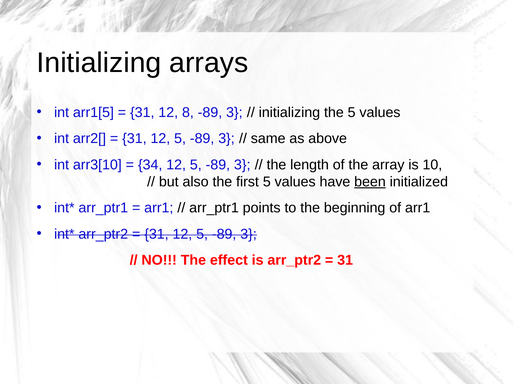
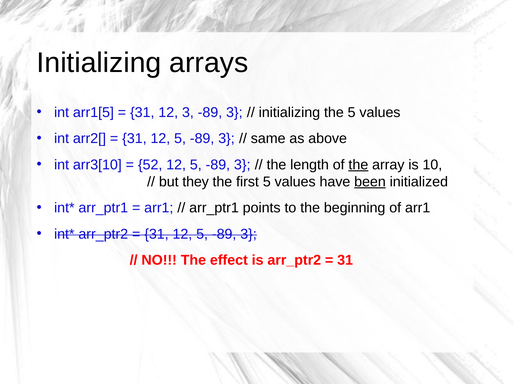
12 8: 8 -> 3 (188, 113)
34: 34 -> 52 (150, 165)
the underline: none -> present (358, 165)
also: also -> they (196, 182)
